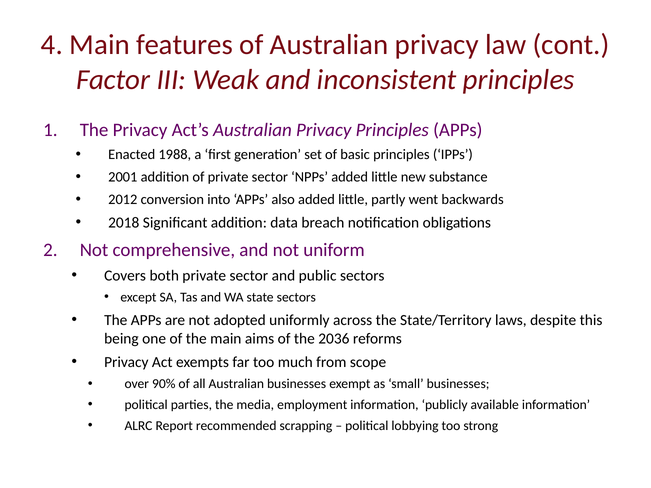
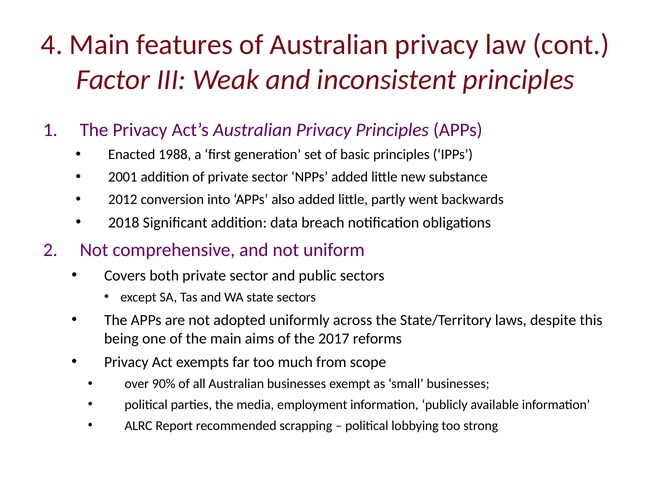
2036: 2036 -> 2017 (334, 339)
